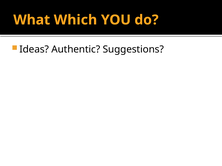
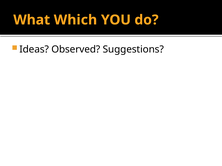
Authentic: Authentic -> Observed (76, 50)
